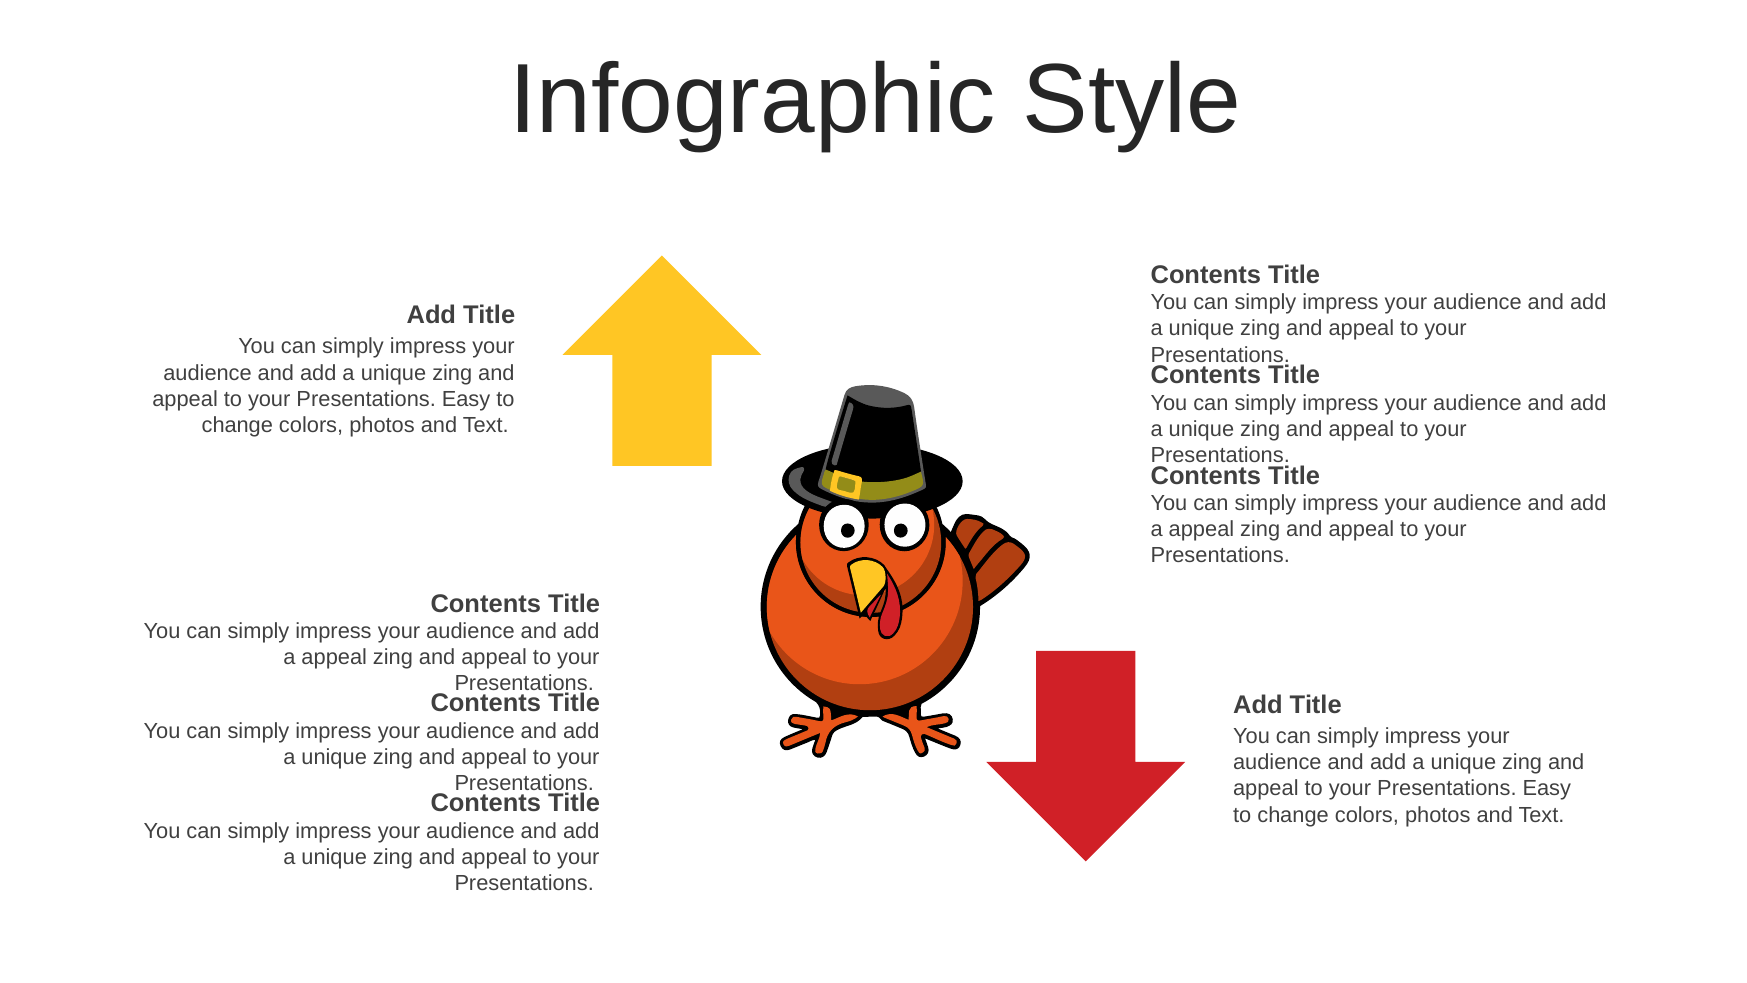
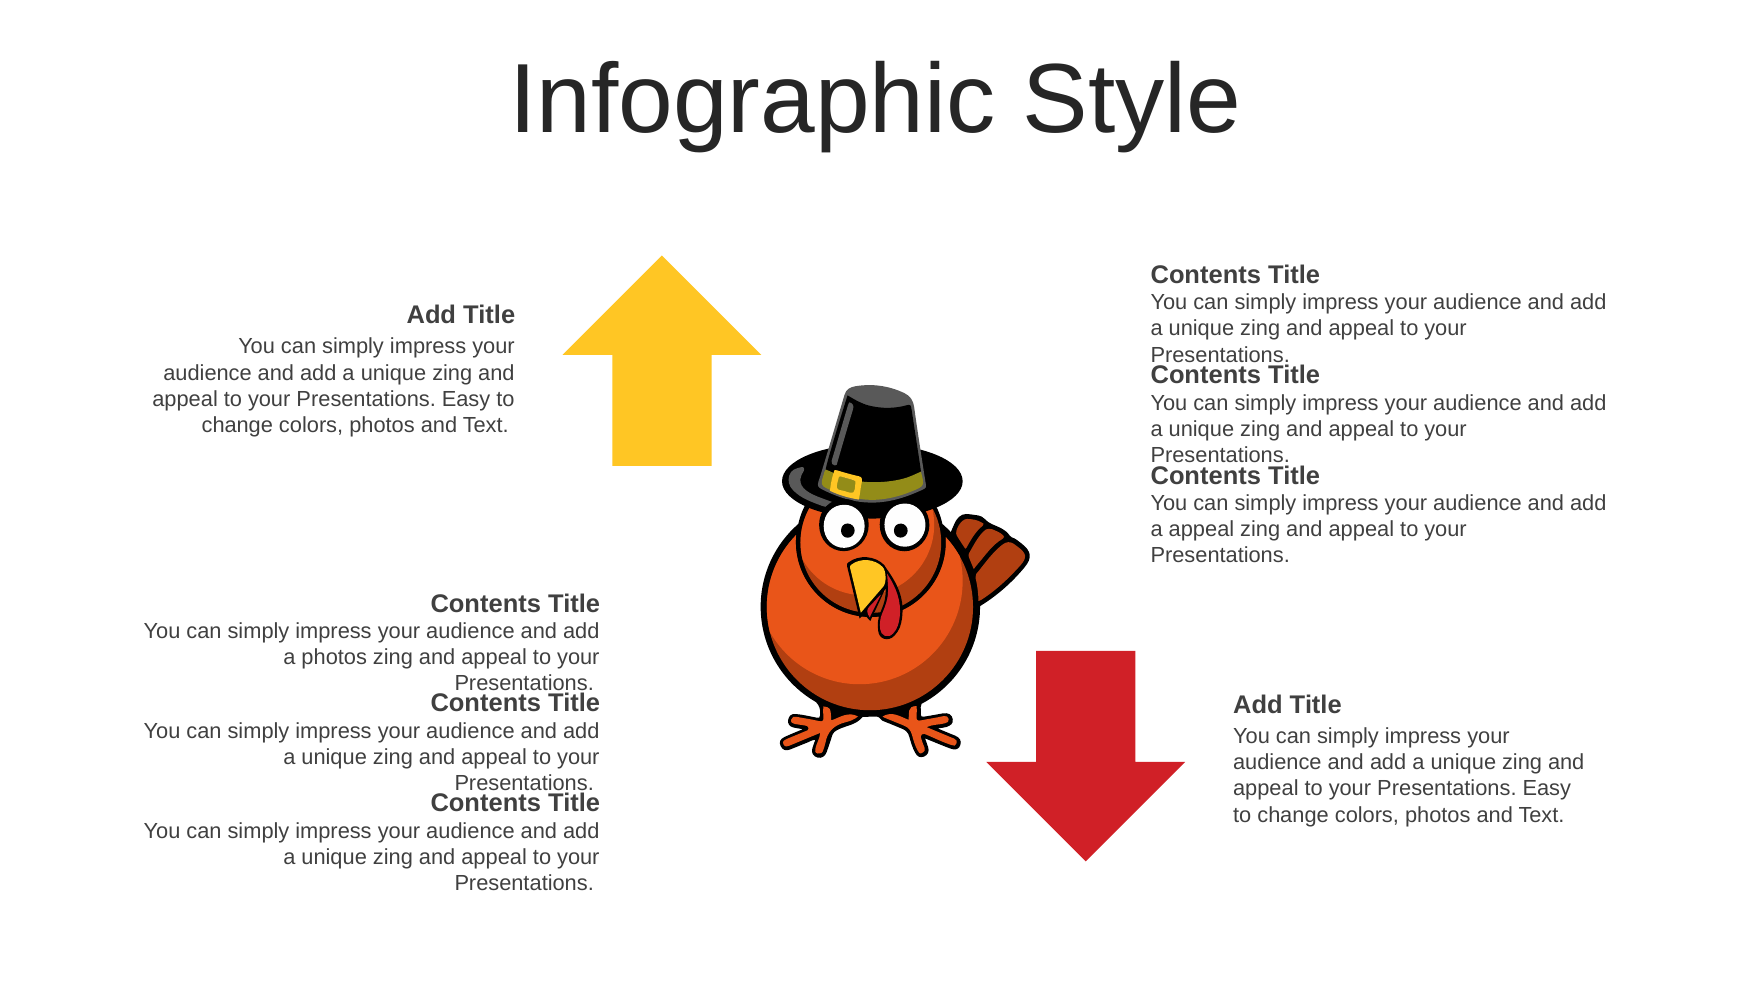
appeal: appeal -> photos (334, 657)
